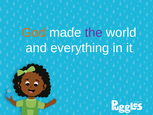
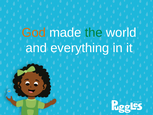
the colour: purple -> green (94, 33)
